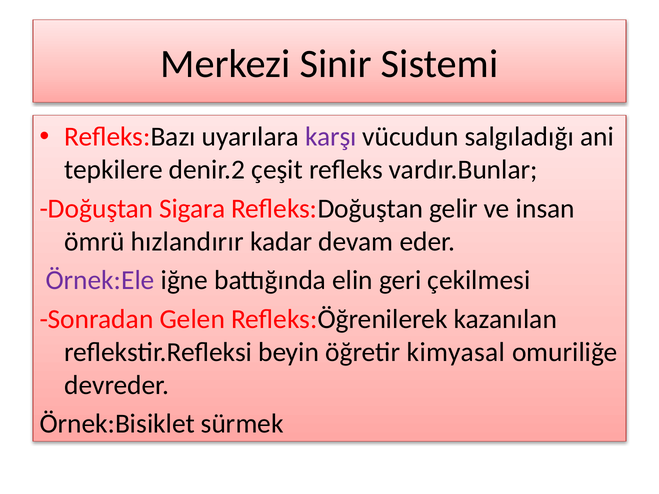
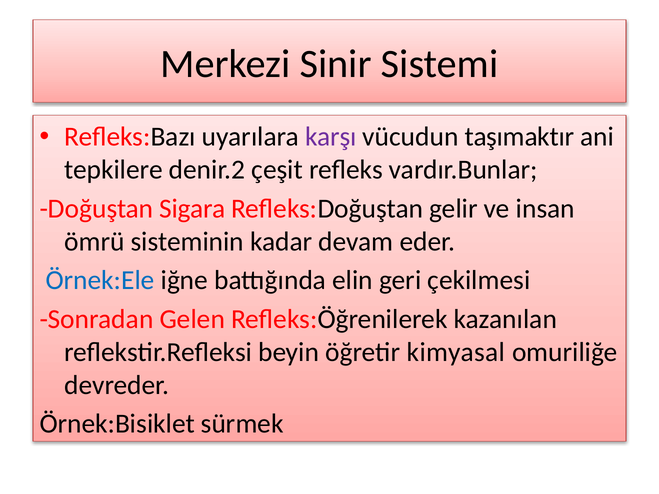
salgıladığı: salgıladığı -> taşımaktır (519, 137)
hızlandırır: hızlandırır -> sisteminin (187, 242)
Örnek:Ele colour: purple -> blue (100, 281)
